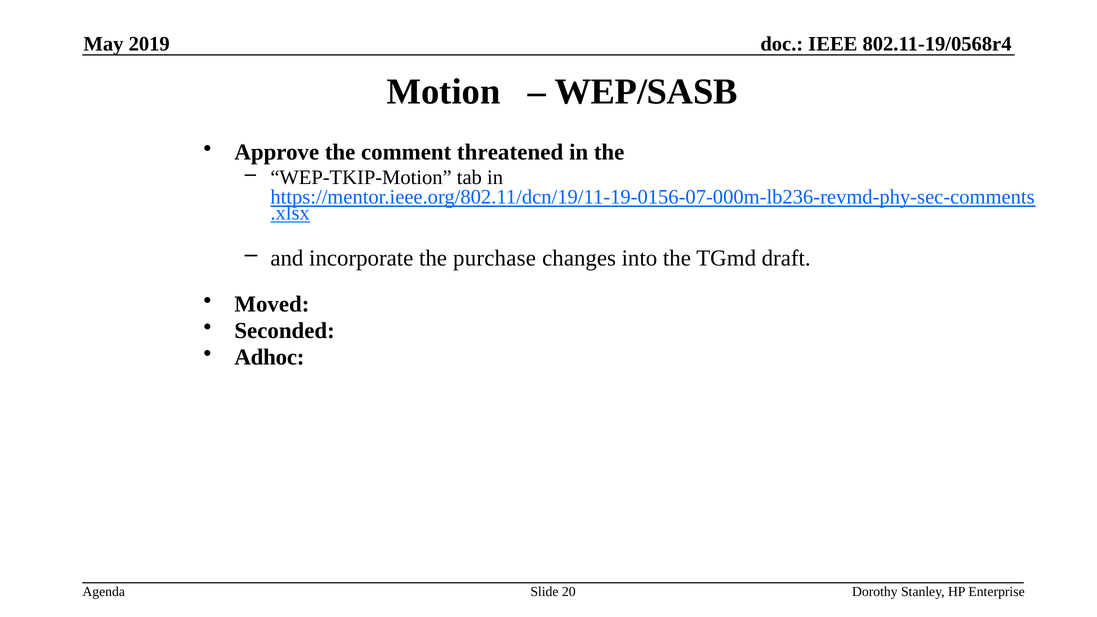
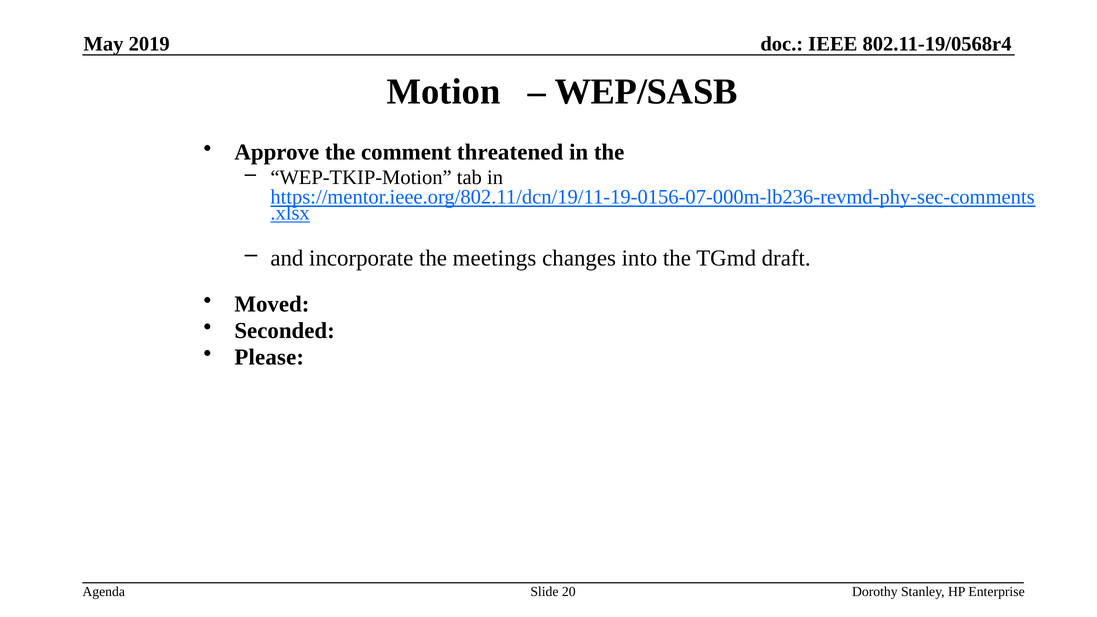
purchase: purchase -> meetings (495, 258)
Adhoc: Adhoc -> Please (269, 357)
